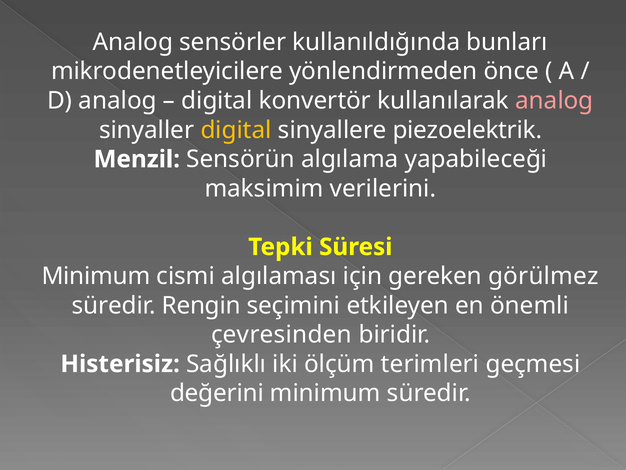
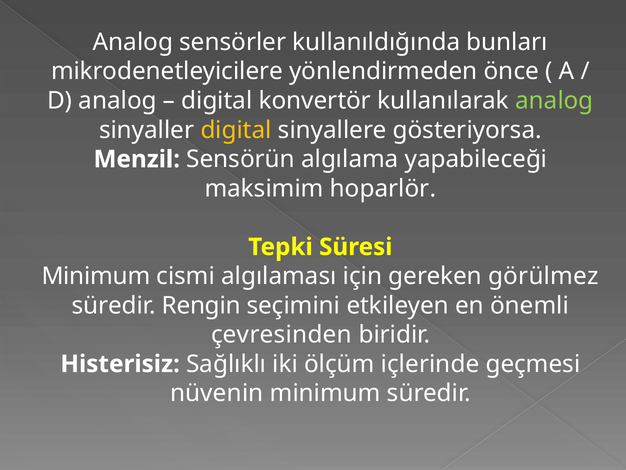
analog colour: pink -> light green (554, 101)
piezoelektrik: piezoelektrik -> gösteriyorsa (467, 130)
verilerini: verilerini -> hoparlör (383, 188)
terimleri: terimleri -> içlerinde (430, 364)
değerini: değerini -> nüvenin (217, 393)
